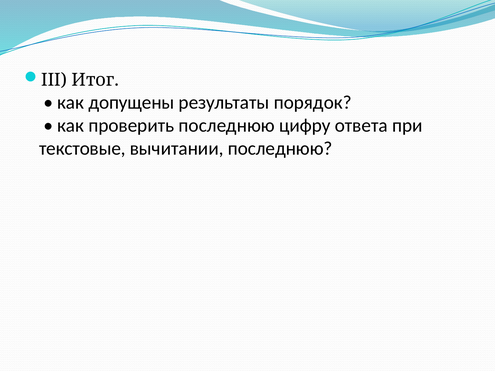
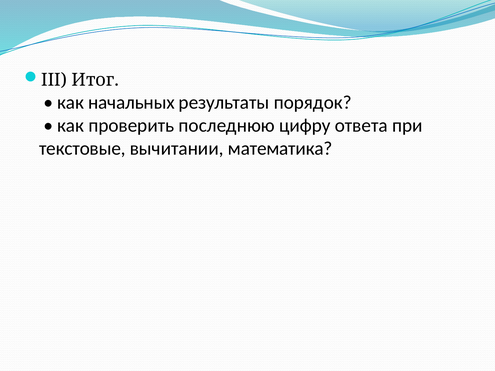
допущены: допущены -> начальных (131, 103)
вычитании последнюю: последнюю -> математика (280, 149)
